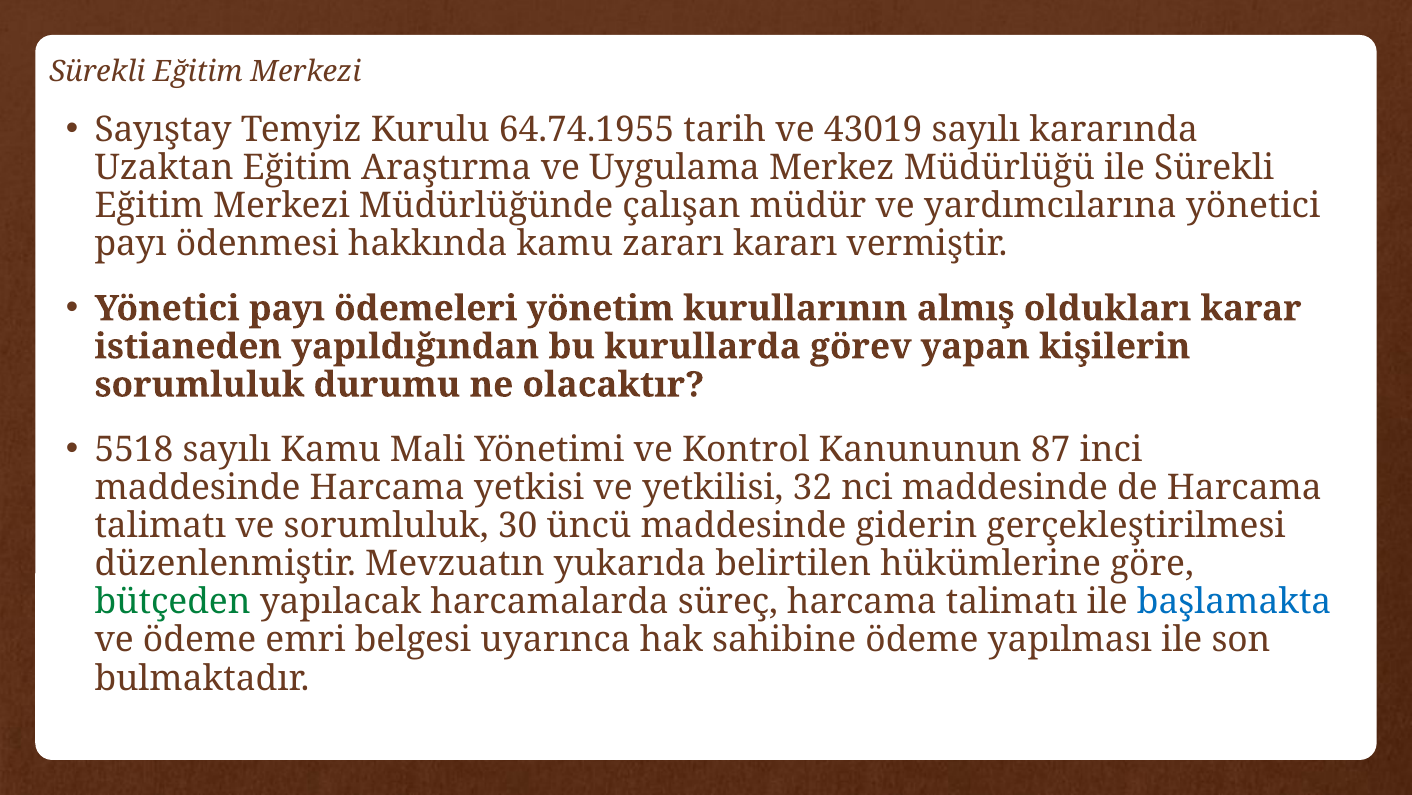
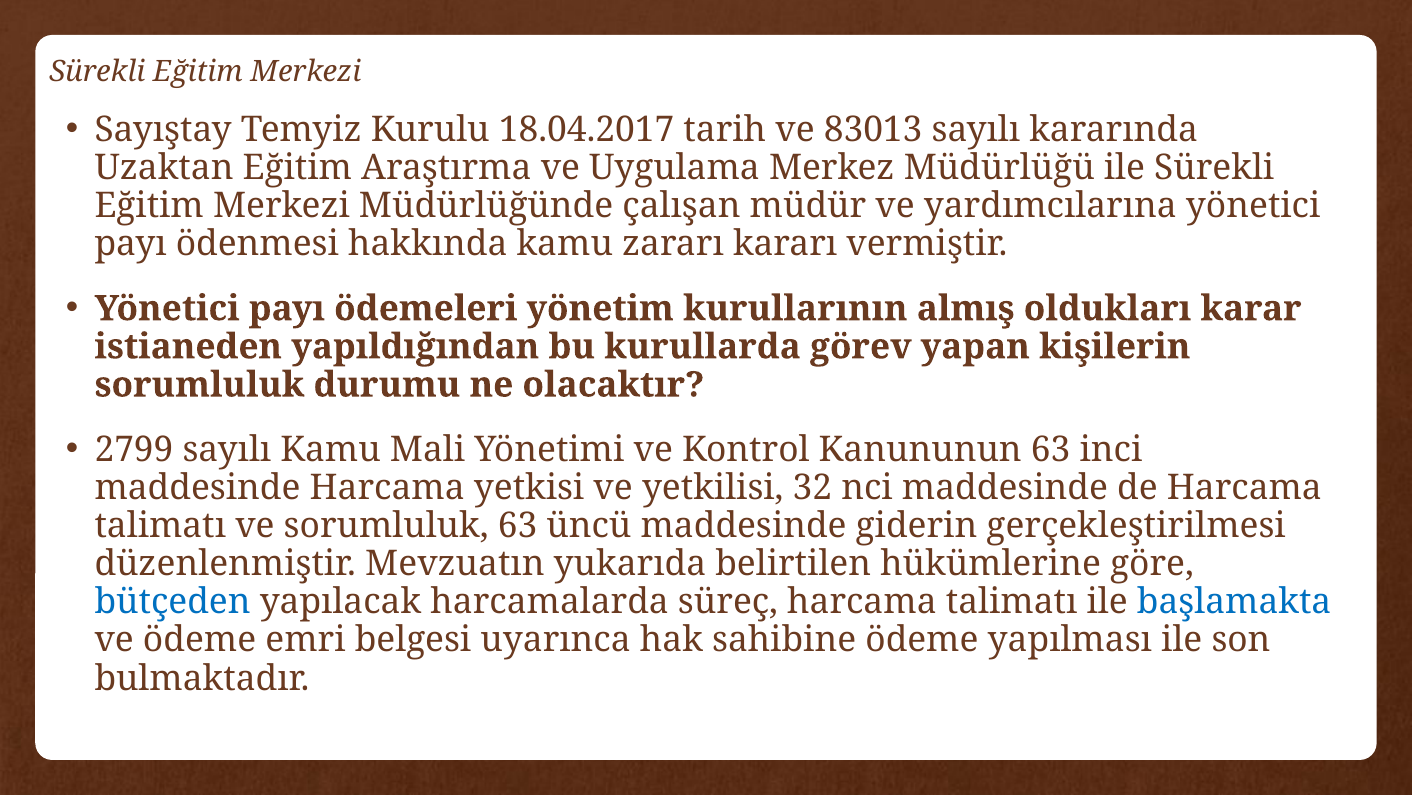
64.74.1955: 64.74.1955 -> 18.04.2017 (587, 129)
43019: 43019 -> 83013 (873, 129)
5518: 5518 -> 2799 (134, 449)
Kanununun 87: 87 -> 63 (1051, 449)
sorumluluk 30: 30 -> 63 (518, 525)
bütçeden colour: green -> blue (173, 602)
